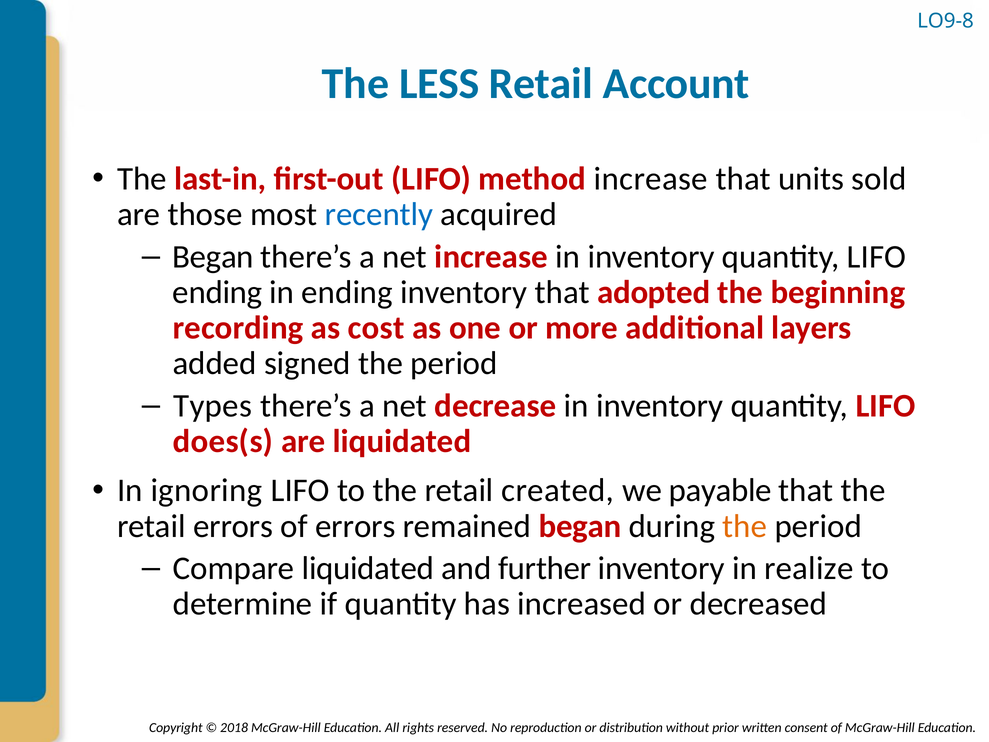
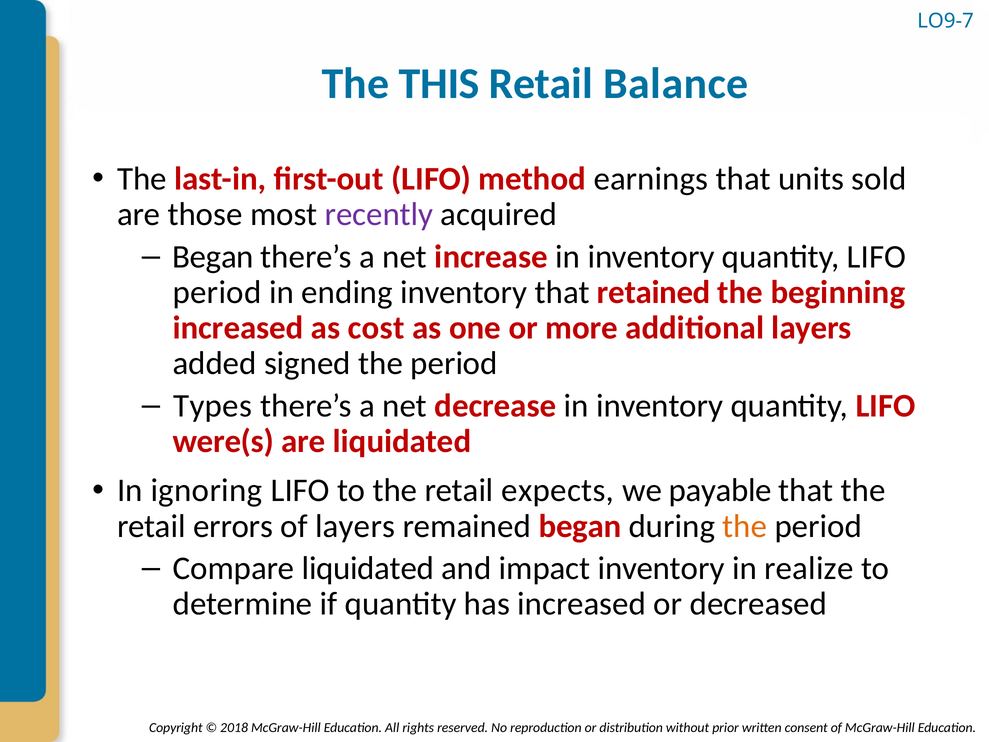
LO9-8: LO9-8 -> LO9-7 (945, 21)
LESS: LESS -> THIS (439, 84)
Account: Account -> Balance (676, 84)
method increase: increase -> earnings (651, 179)
recently colour: blue -> purple (379, 214)
ending: ending -> period (217, 292)
adopted: adopted -> retained (654, 292)
recording: recording -> increased (238, 328)
does(s: does(s -> were(s (223, 441)
created: created -> expects (558, 490)
of errors: errors -> layers (355, 526)
further: further -> impact (545, 568)
